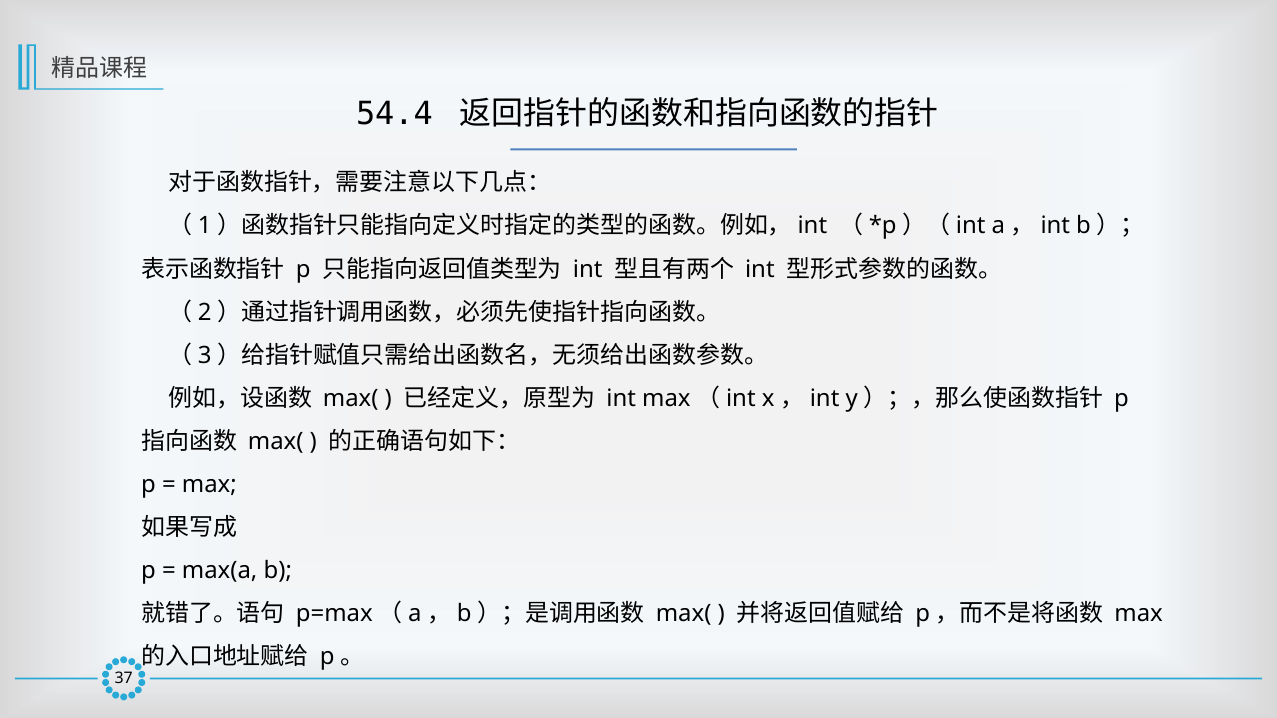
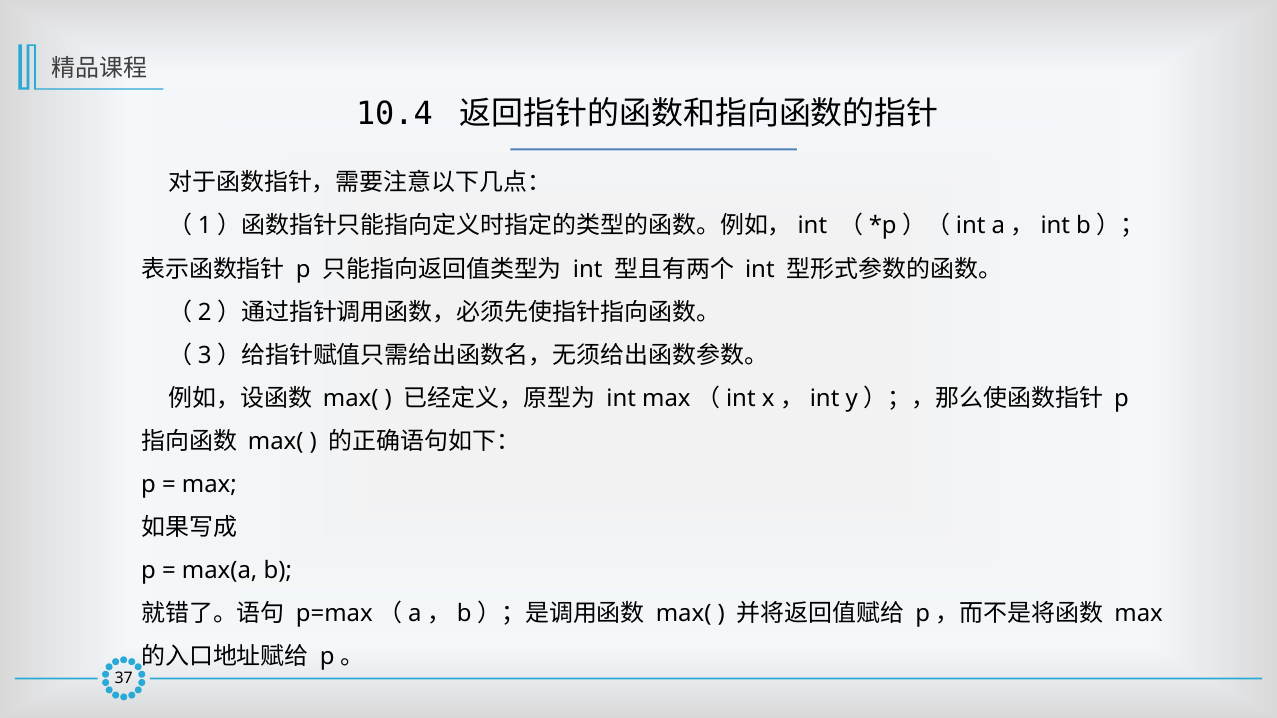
54.4: 54.4 -> 10.4 (394, 114)
